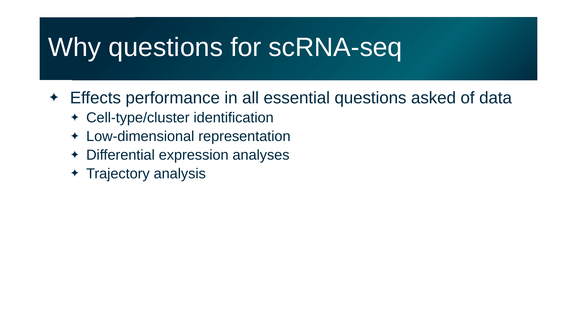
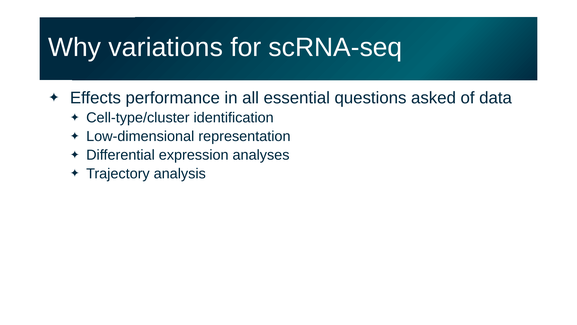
Why questions: questions -> variations (166, 47)
